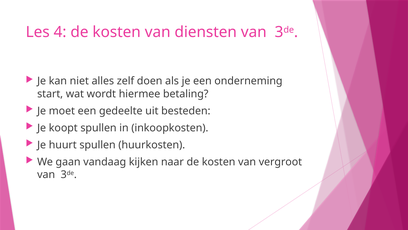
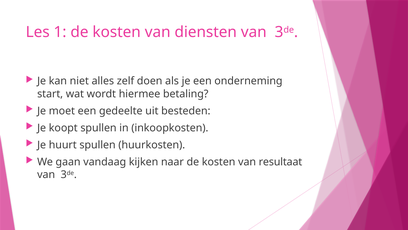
4: 4 -> 1 (60, 32)
vergroot: vergroot -> resultaat (280, 162)
